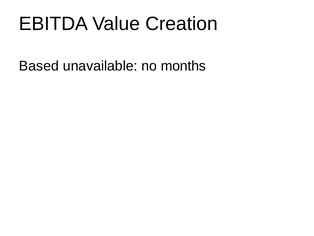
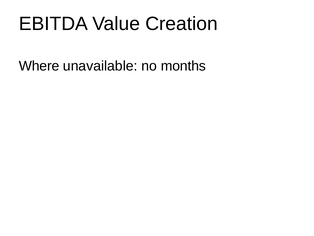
Based: Based -> Where (39, 66)
